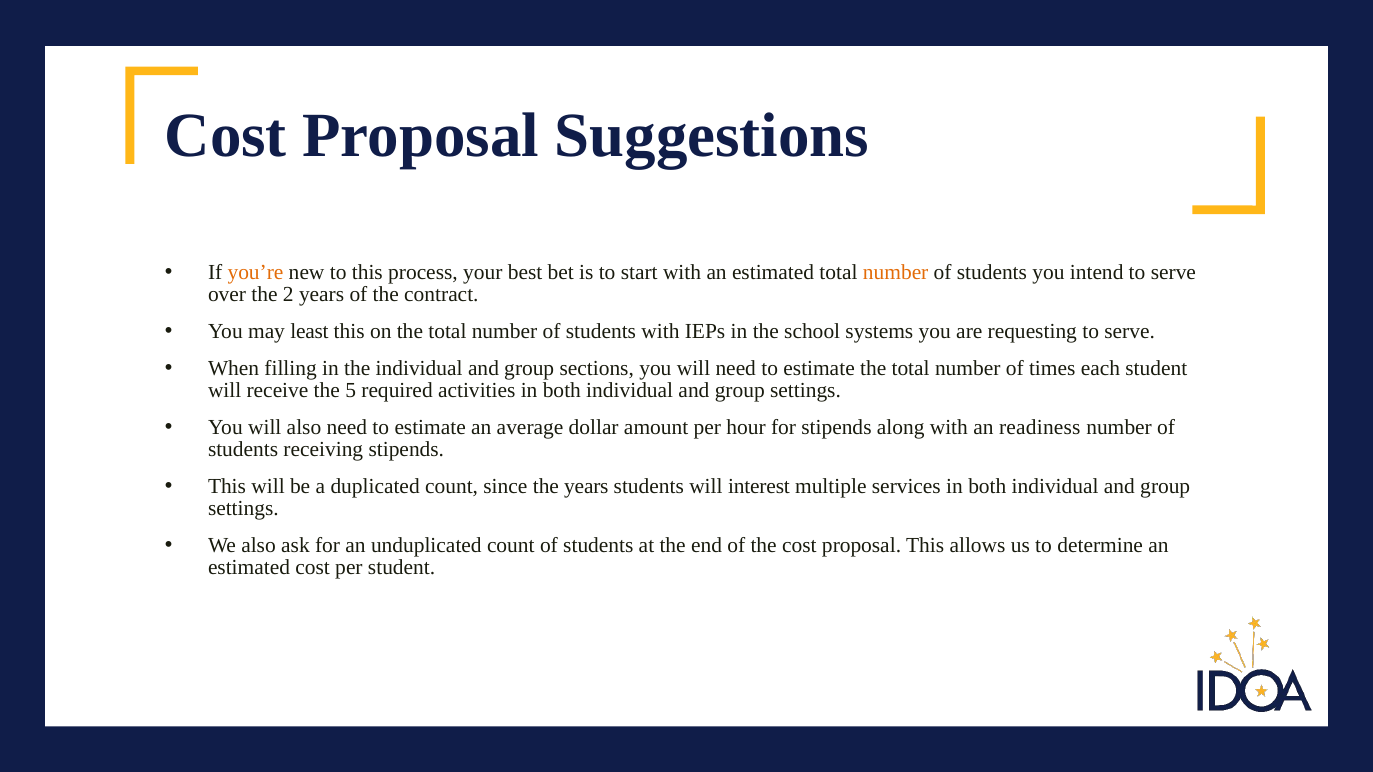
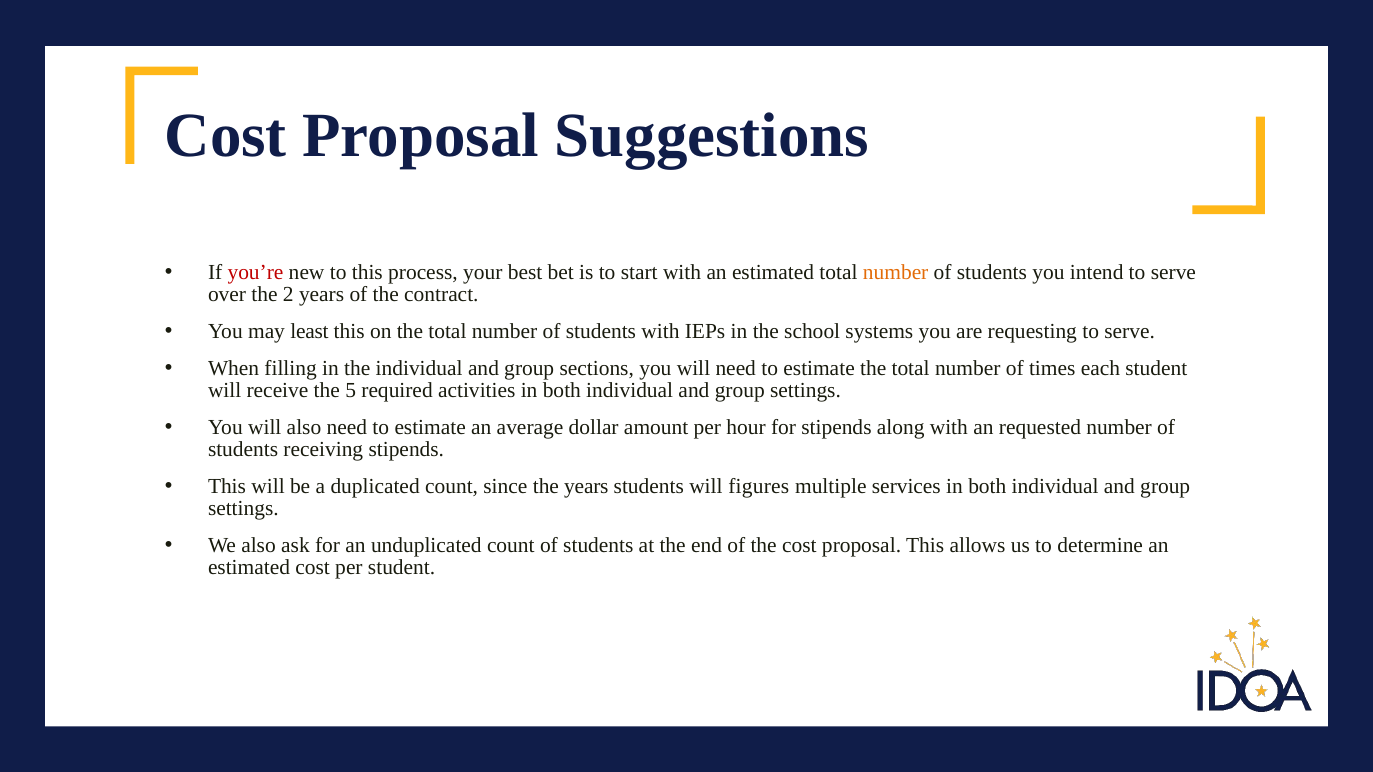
you’re colour: orange -> red (256, 273)
readiness: readiness -> requested (1040, 428)
interest: interest -> figures (759, 487)
